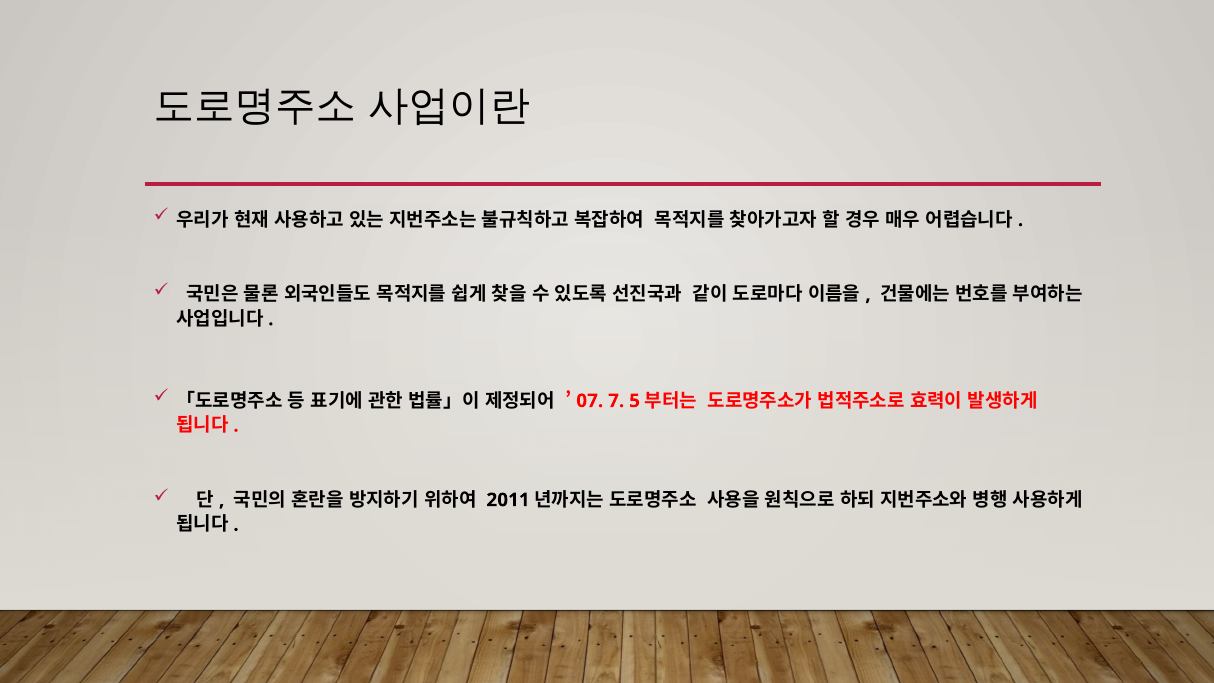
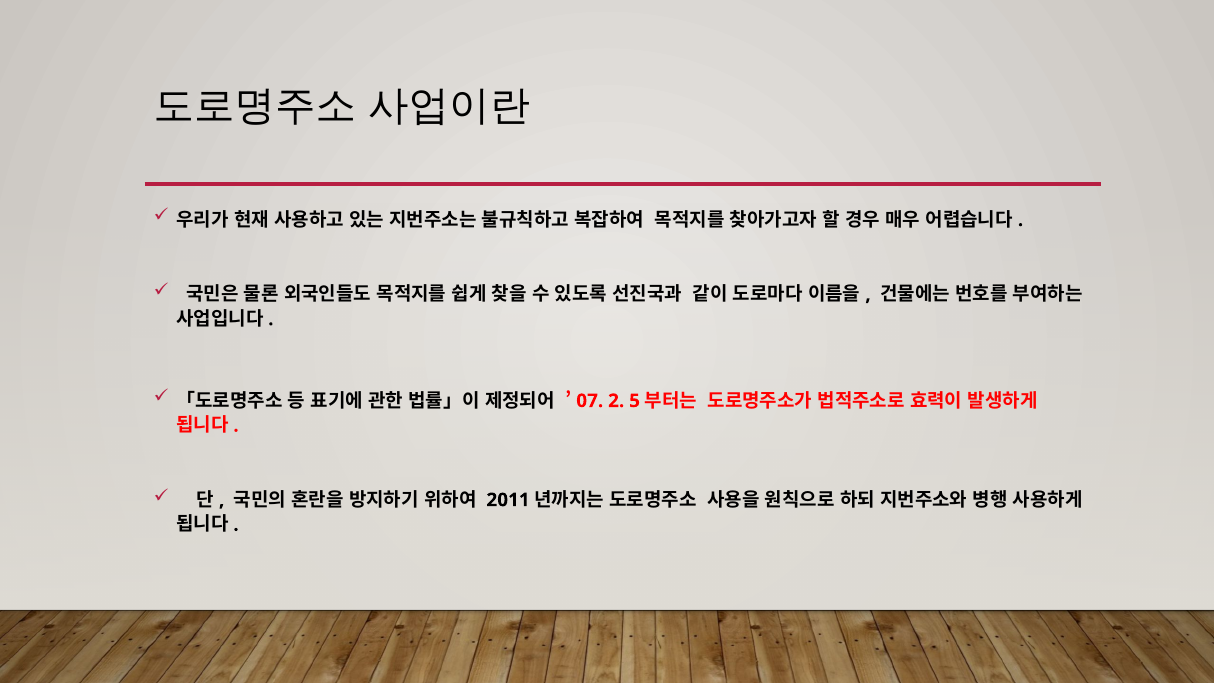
7: 7 -> 2 (616, 401)
